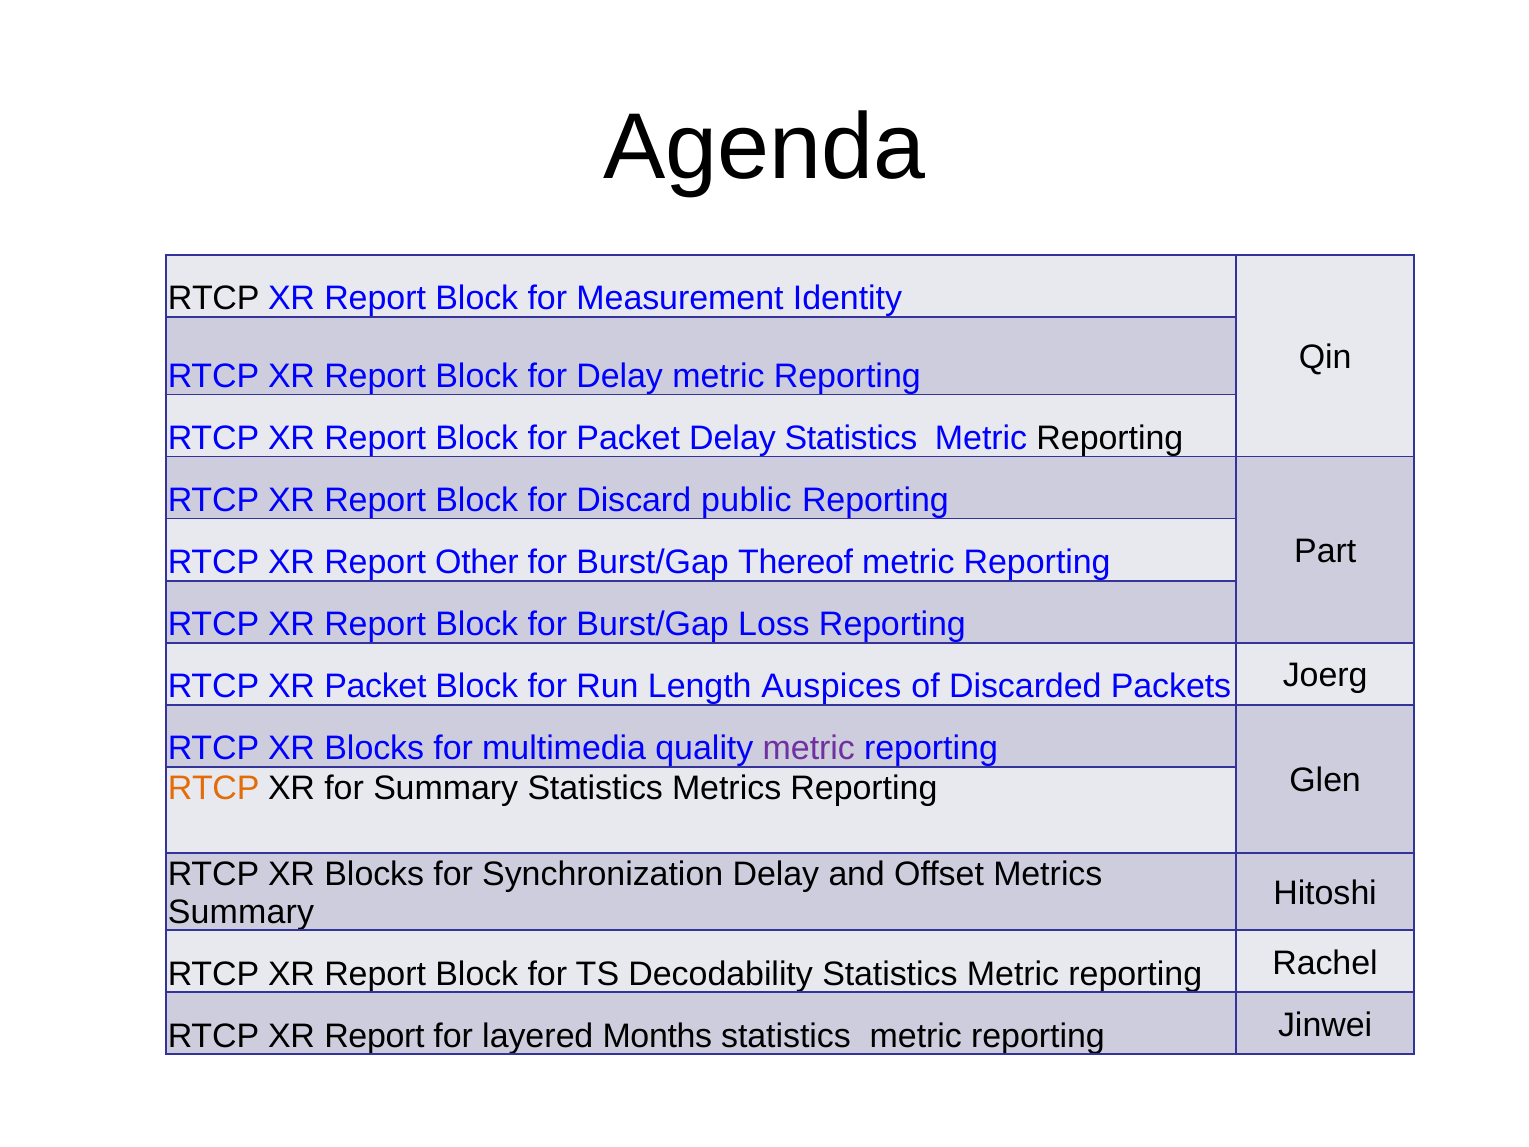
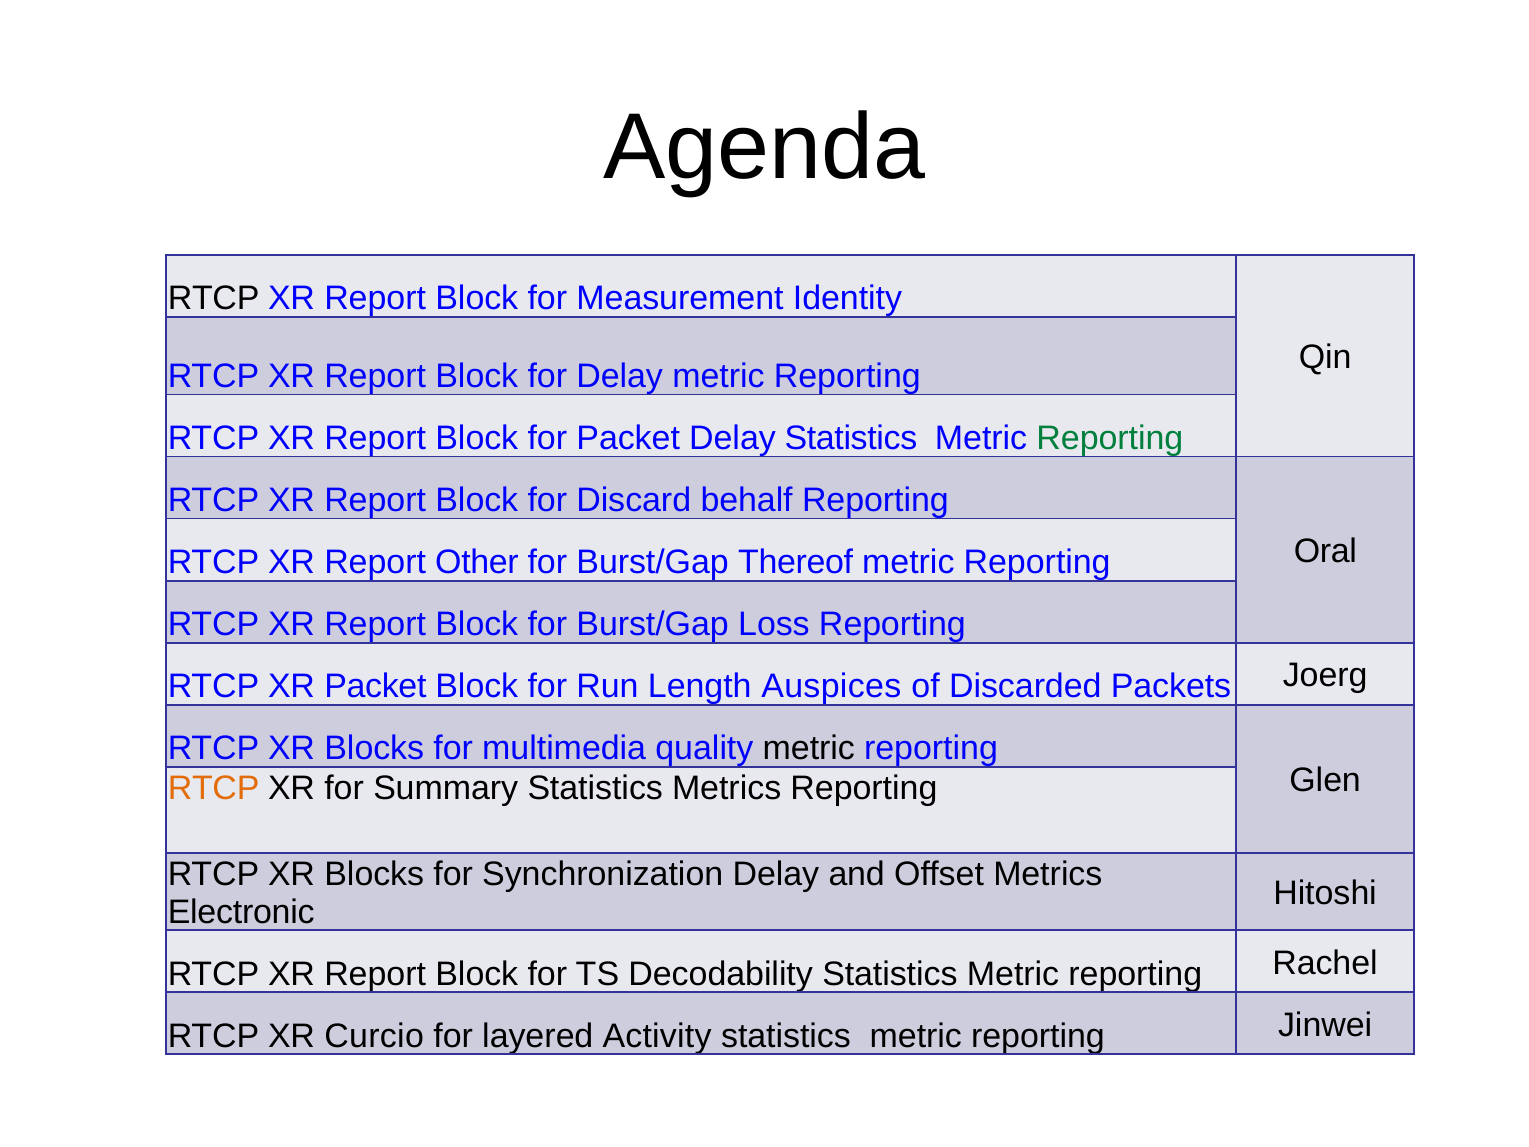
Reporting colour: black -> green (1110, 438)
public: public -> behalf (747, 500)
Part: Part -> Oral (1325, 551)
metric colour: purple -> black (809, 748)
Summary: Summary -> Electronic (241, 912)
Report: Report -> Curcio (374, 1036)
Months: Months -> Activity (657, 1036)
